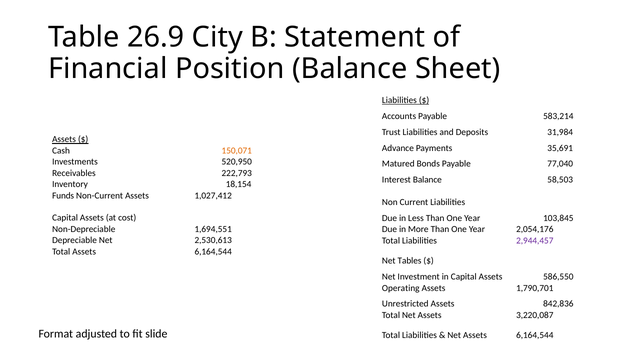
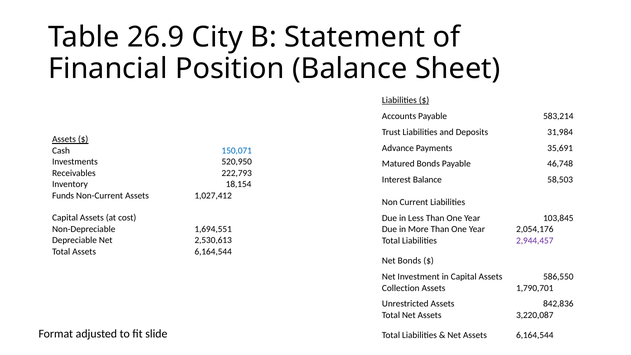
150,071 colour: orange -> blue (237, 151)
77,040: 77,040 -> 46,748 (560, 164)
Net Tables: Tables -> Bonds (409, 261)
Operating: Operating -> Collection (401, 288)
